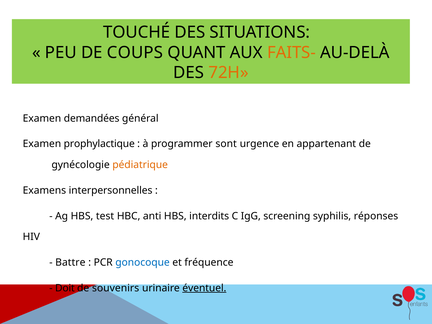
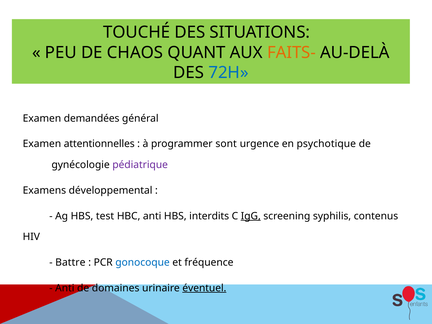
COUPS: COUPS -> CHAOS (135, 53)
72H colour: orange -> blue (229, 73)
prophylactique: prophylactique -> attentionnelles (99, 144)
appartenant: appartenant -> psychotique (326, 144)
pédiatrique colour: orange -> purple (140, 165)
interpersonnelles: interpersonnelles -> développemental (111, 190)
IgG underline: none -> present (251, 216)
réponses: réponses -> contenus (376, 216)
Doit: Doit -> Anti (65, 288)
souvenirs: souvenirs -> domaines (116, 288)
